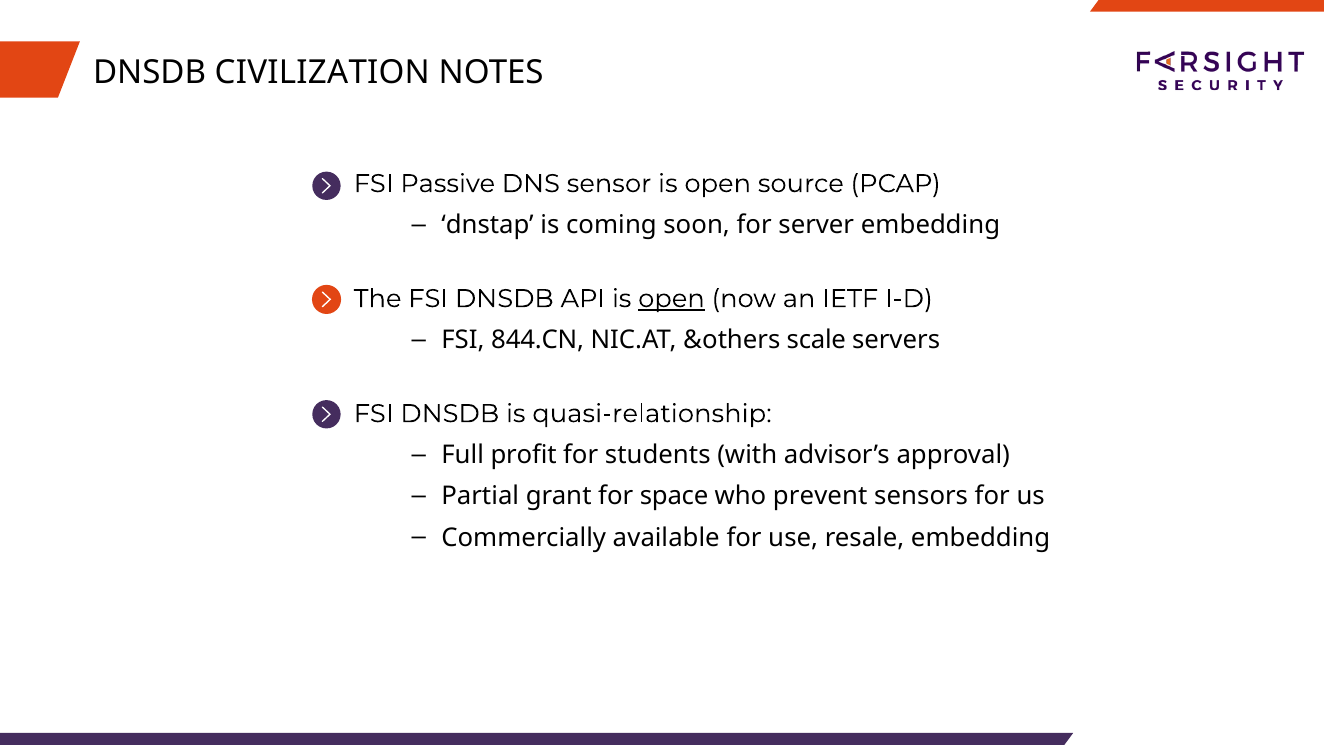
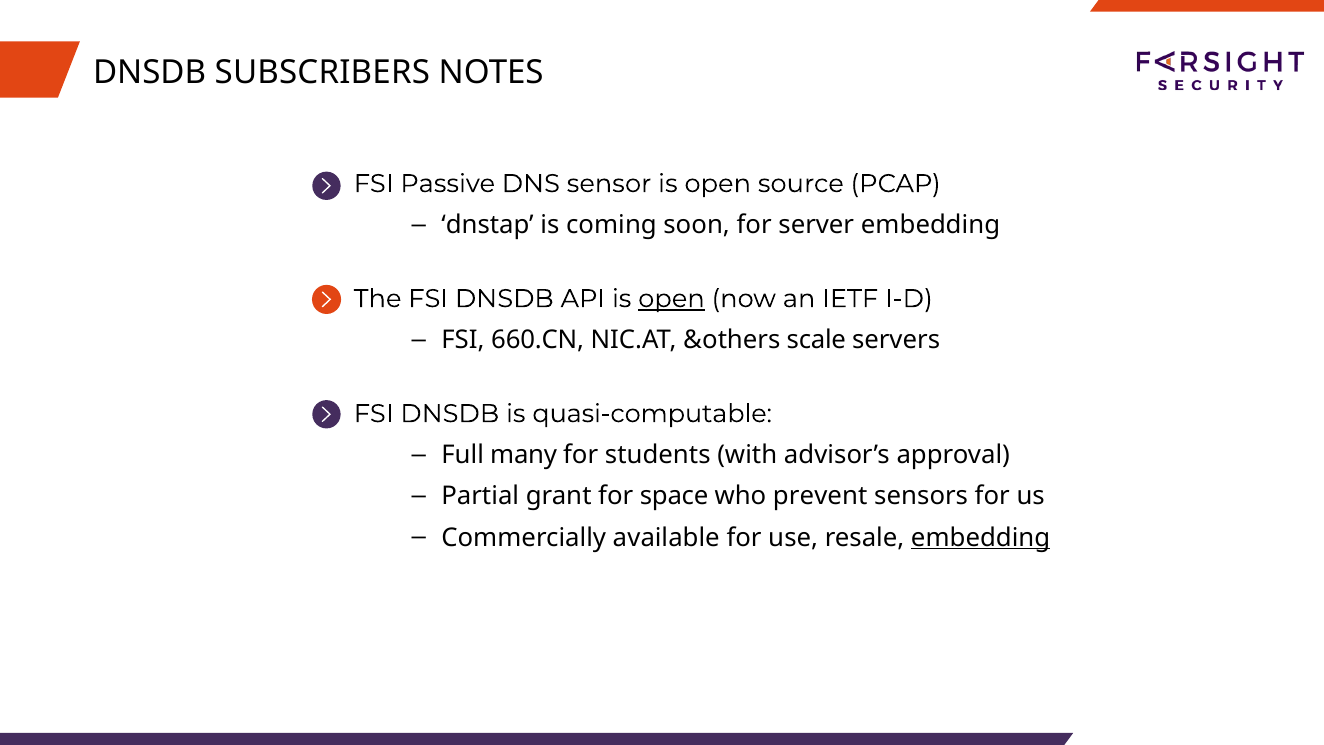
CIVILIZATION: CIVILIZATION -> SUBSCRIBERS (322, 73)
844.CN: 844.CN -> 660.CN (538, 340)
quasi-relationship: quasi-relationship -> quasi-computable (652, 414)
profit: profit -> many (524, 455)
embedding underline: none -> present (981, 537)
